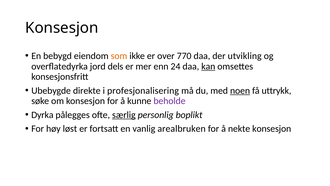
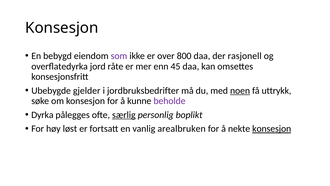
som colour: orange -> purple (119, 56)
770: 770 -> 800 (184, 56)
utvikling: utvikling -> rasjonell (245, 56)
dels: dels -> råte (115, 66)
24: 24 -> 45 (175, 66)
kan underline: present -> none (208, 66)
direkte: direkte -> gjelder (87, 90)
profesjonalisering: profesjonalisering -> jordbruksbedrifter (143, 90)
konsesjon underline: none -> present (272, 128)
